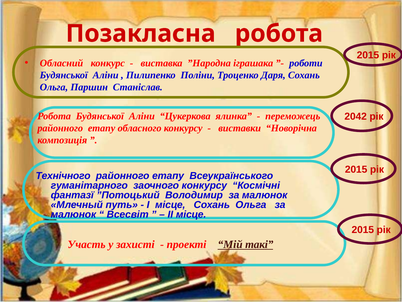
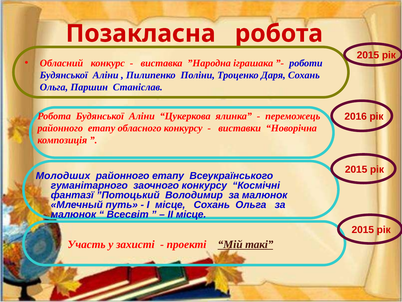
2042: 2042 -> 2016 (356, 116)
Технічного: Технічного -> Молодших (63, 175)
